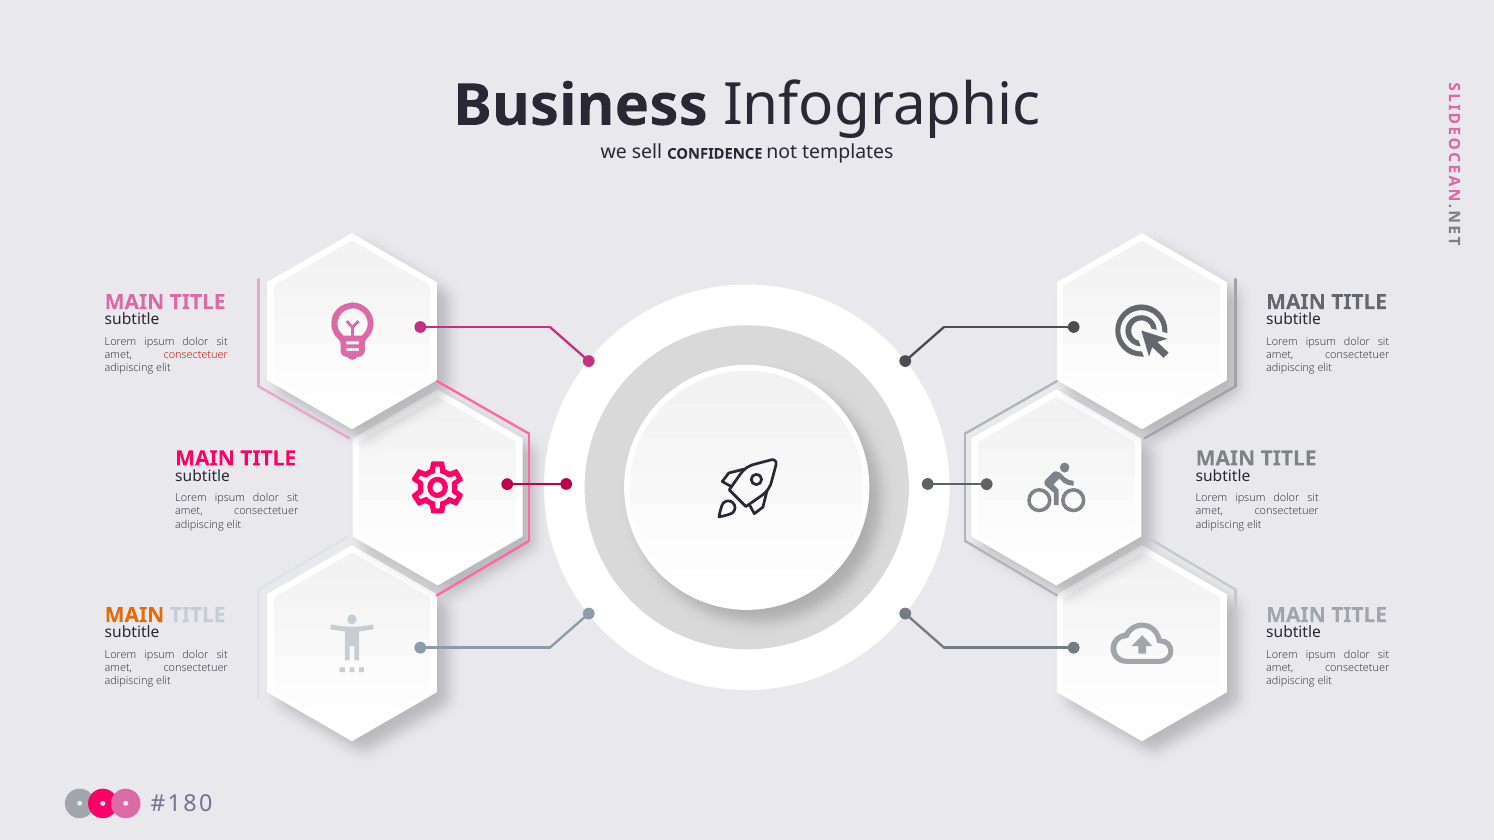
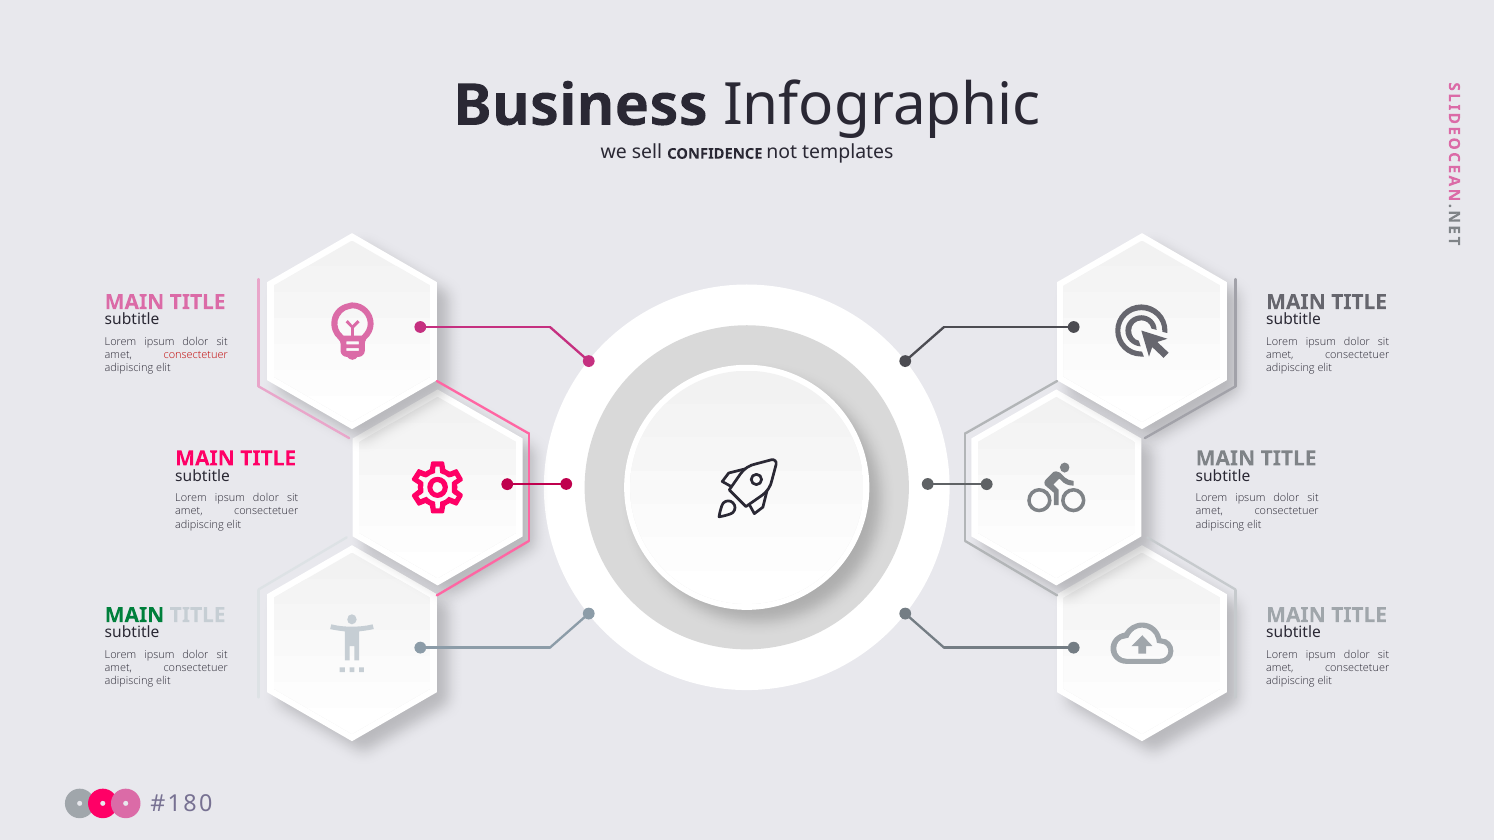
MAIN colour: orange -> green (135, 615)
